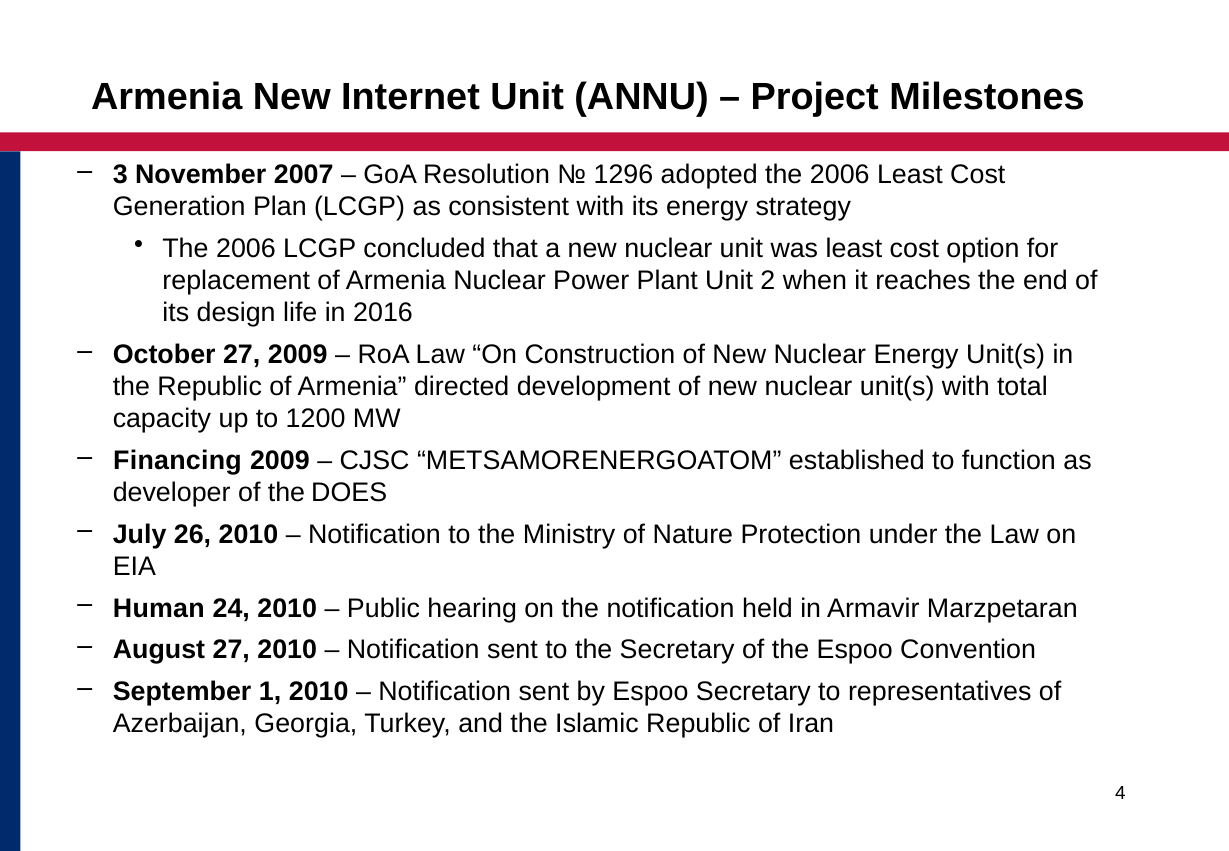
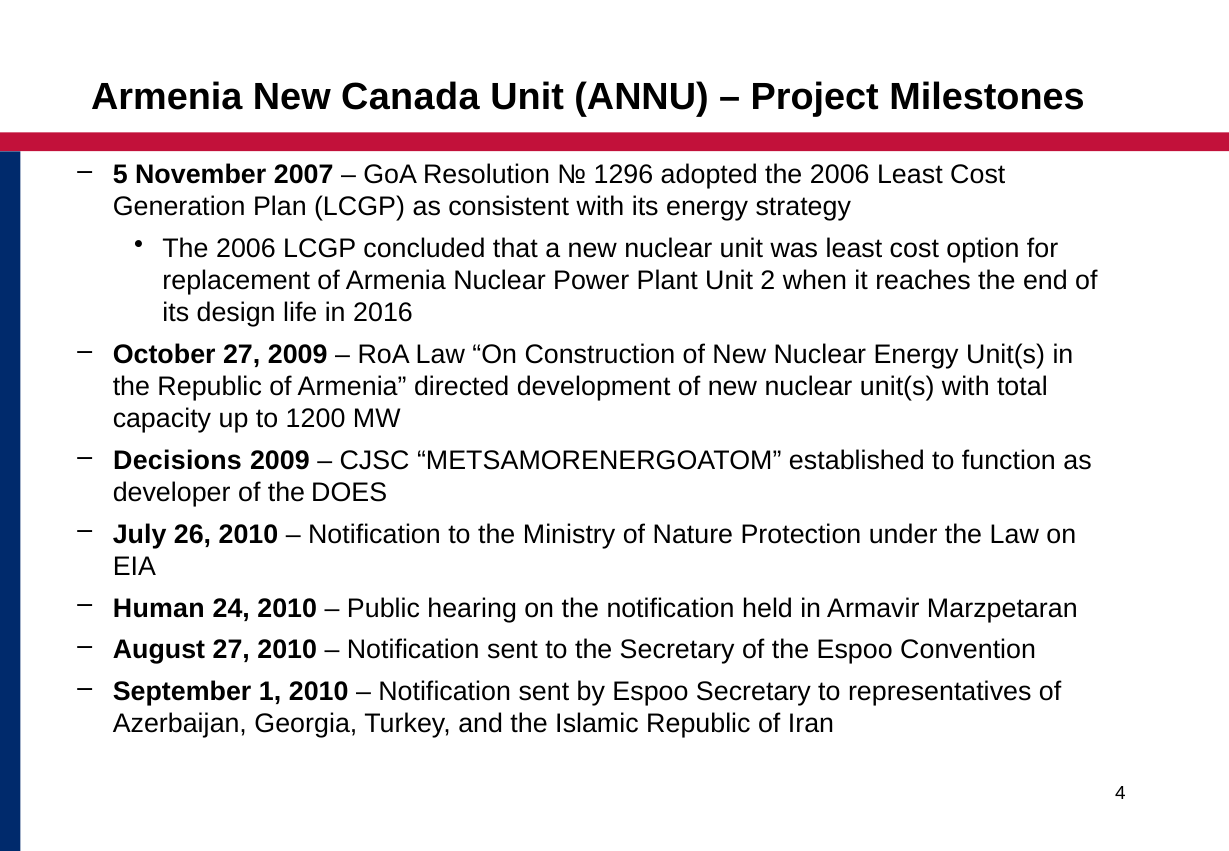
Internet: Internet -> Canada (410, 97)
3: 3 -> 5 (120, 175)
Financing: Financing -> Decisions (178, 461)
